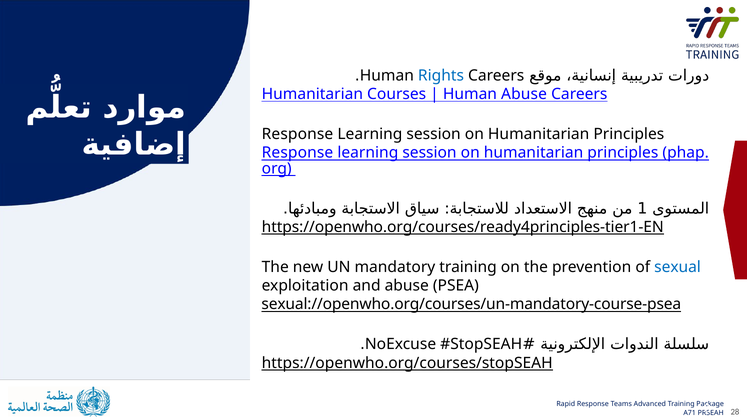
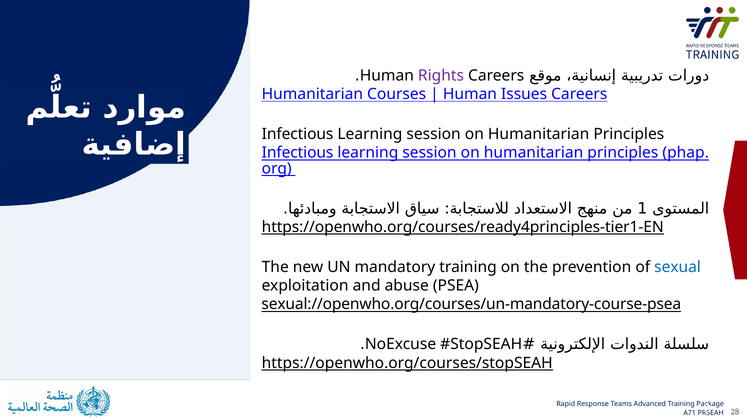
Rights colour: blue -> purple (441, 76)
Human Abuse: Abuse -> Issues (524, 94)
Response: Response -> Infectious (298, 134)
Response: Response -> Infectious (298, 153)
